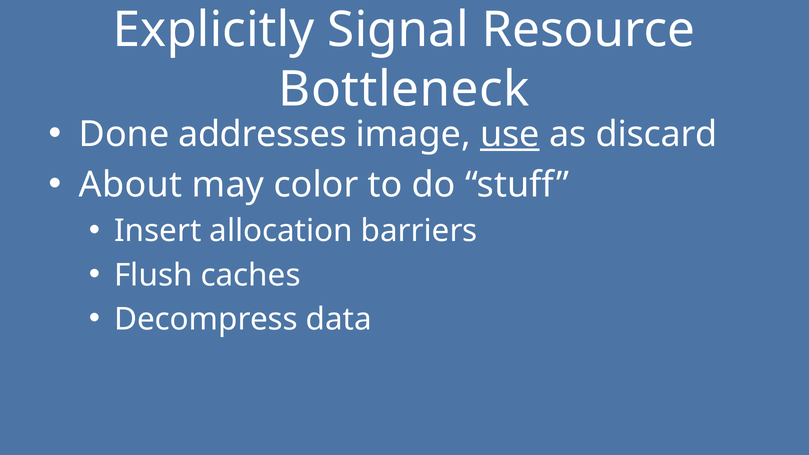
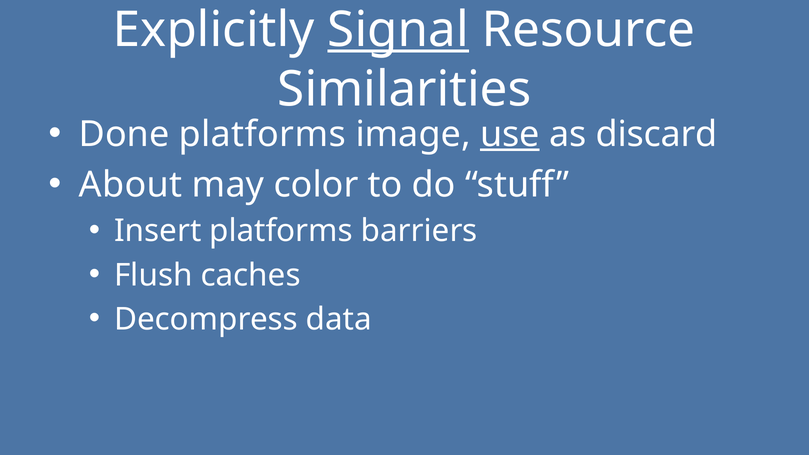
Signal underline: none -> present (398, 30)
Bottleneck: Bottleneck -> Similarities (404, 89)
Done addresses: addresses -> platforms (262, 134)
Insert allocation: allocation -> platforms (281, 231)
